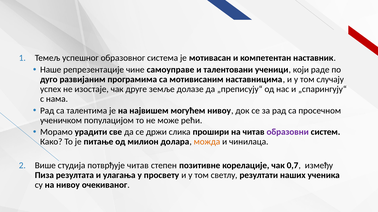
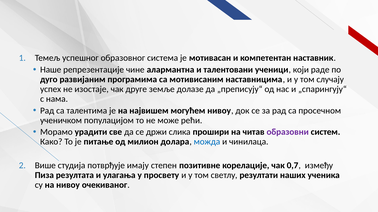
самоуправе: самоуправе -> алармантна (171, 70)
можда colour: orange -> blue (207, 142)
потврђује читав: читав -> имају (138, 166)
